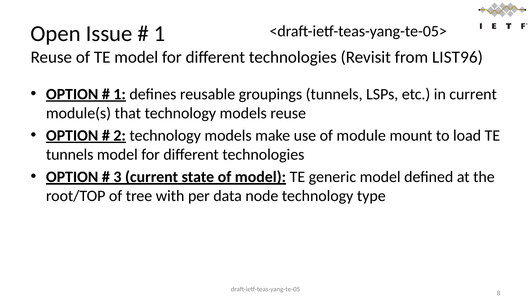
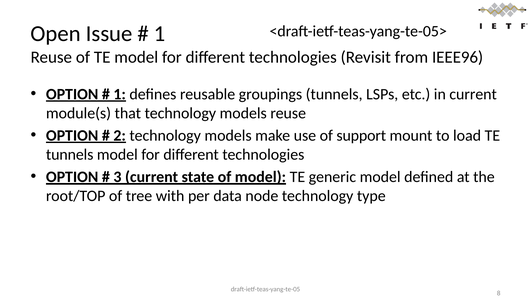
LIST96: LIST96 -> IEEE96 (458, 57)
module: module -> support (361, 135)
